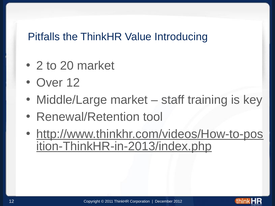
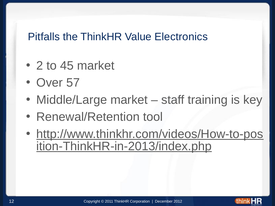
Introducing: Introducing -> Electronics (181, 37)
20: 20 -> 45 (67, 66)
Over 12: 12 -> 57 (73, 83)
